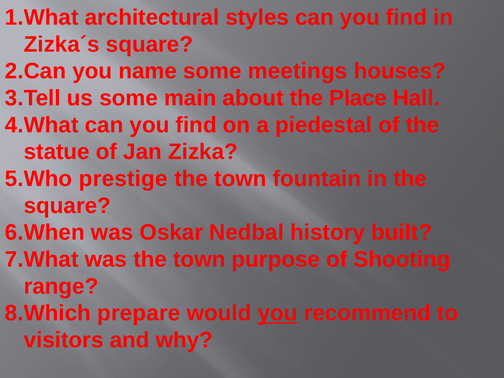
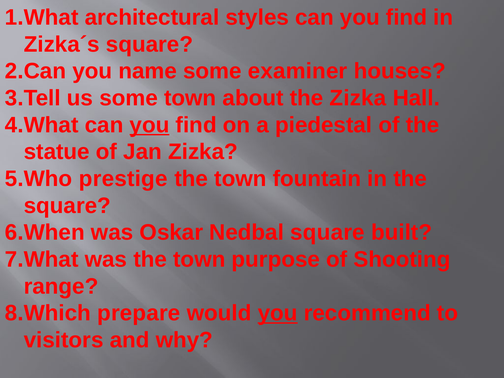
meetings: meetings -> examiner (298, 71)
some main: main -> town (190, 98)
the Place: Place -> Zizka (358, 98)
you underline: none -> present (149, 125)
Nedbal history: history -> square (327, 233)
